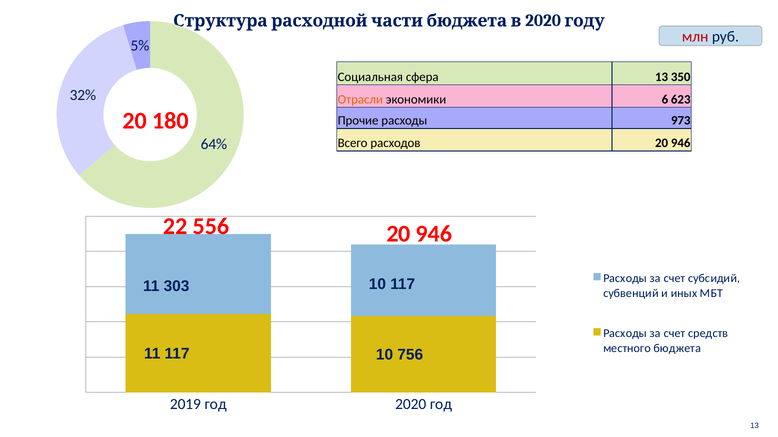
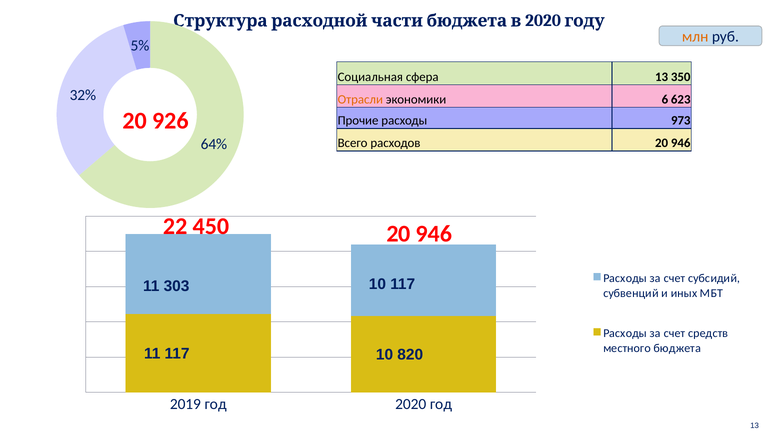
млн colour: red -> orange (695, 37)
180: 180 -> 926 (170, 121)
556: 556 -> 450 (211, 227)
756: 756 -> 820 (410, 355)
